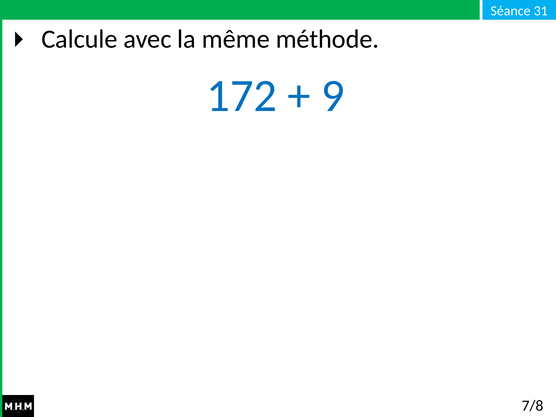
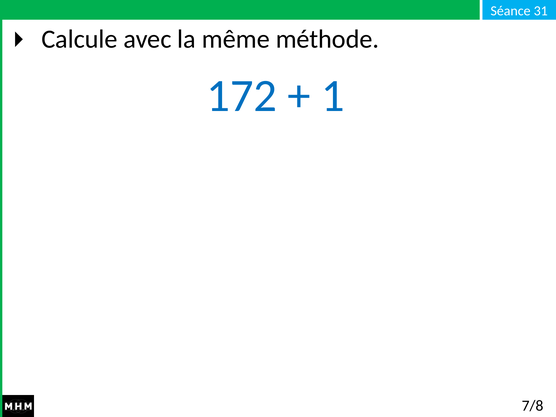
9: 9 -> 1 (333, 96)
